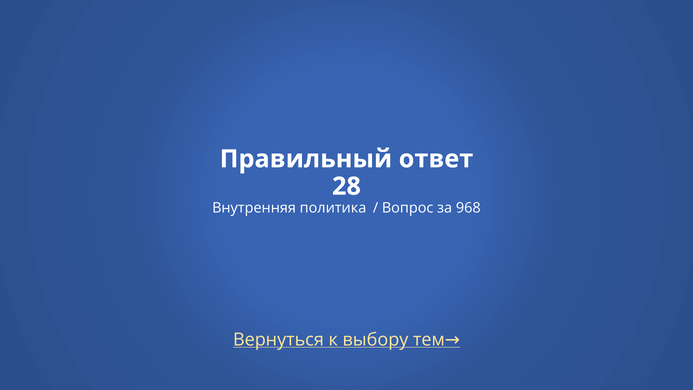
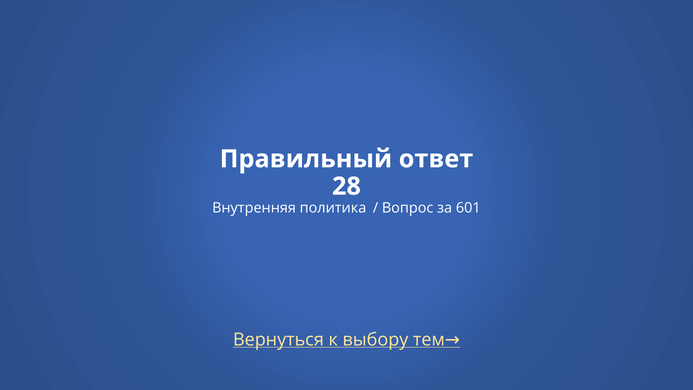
968: 968 -> 601 (468, 208)
